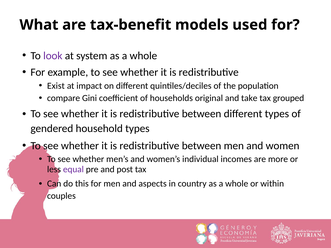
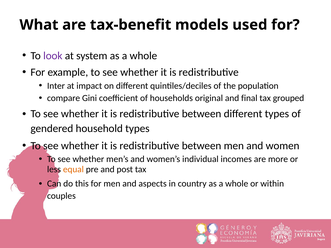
Exist: Exist -> Inter (56, 86)
take: take -> final (249, 98)
equal colour: purple -> orange (73, 169)
